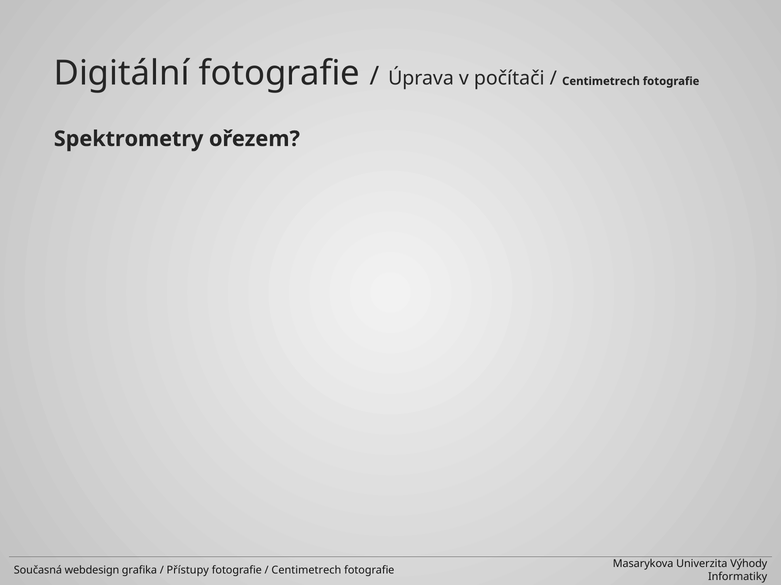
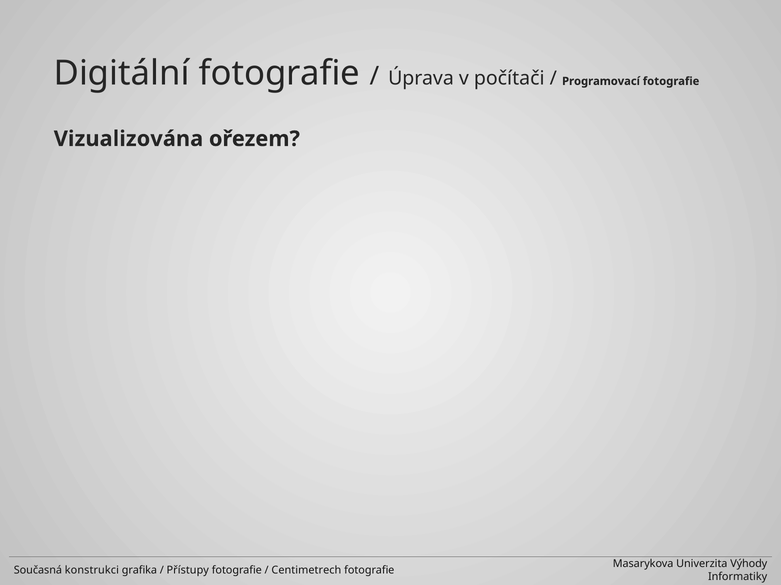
Centimetrech: Centimetrech -> Programovací (601, 81)
Spektrometry: Spektrometry -> Vizualizována (128, 139)
webdesign: webdesign -> konstrukci (92, 571)
